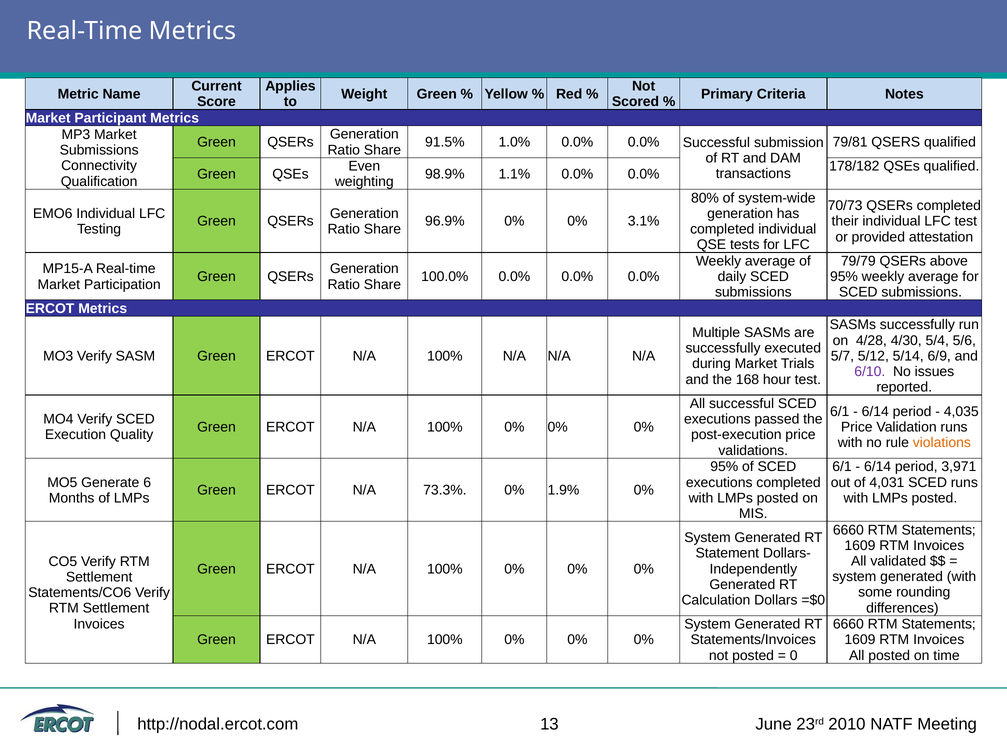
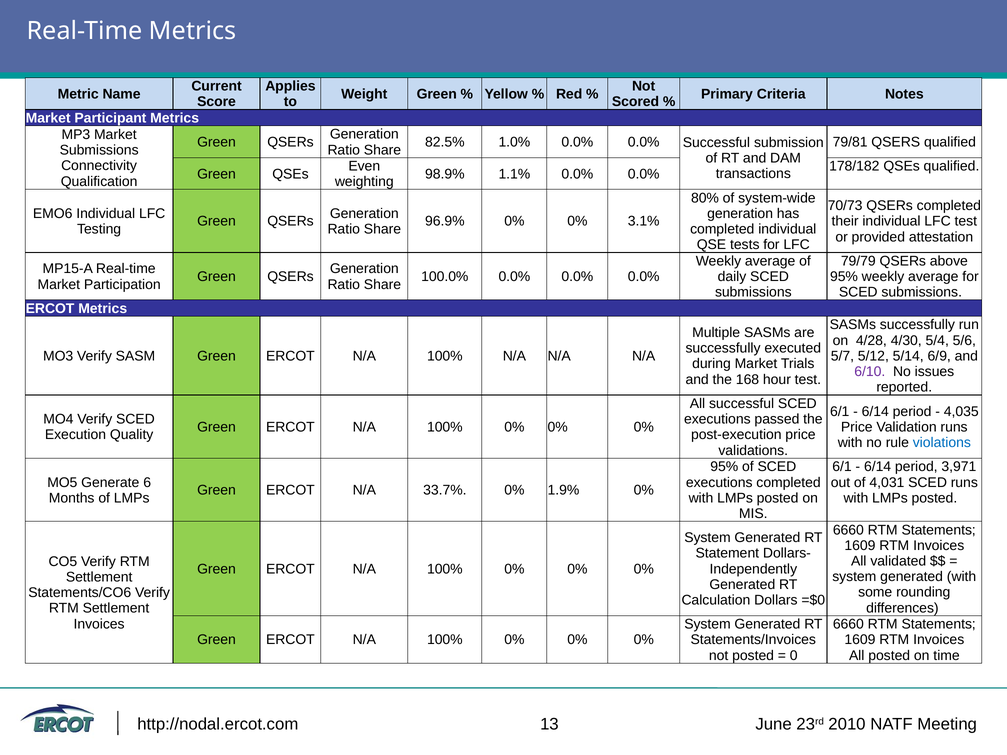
91.5%: 91.5% -> 82.5% (445, 142)
violations colour: orange -> blue (942, 443)
73.3%: 73.3% -> 33.7% (445, 490)
